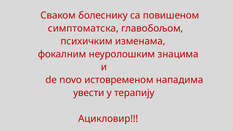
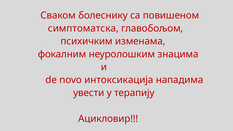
истовременом: истовременом -> интоксикација (119, 80)
